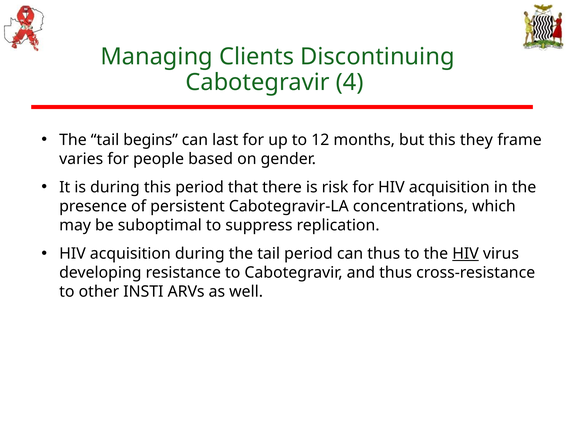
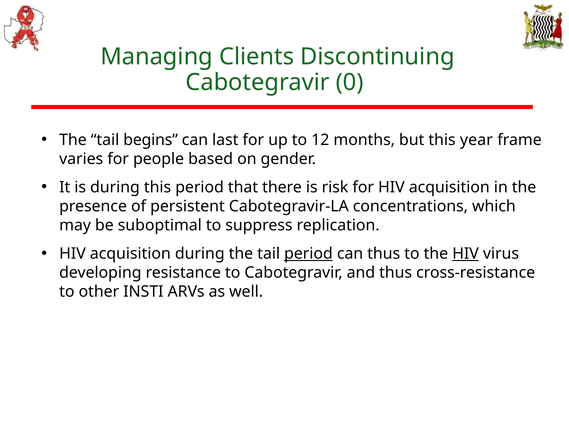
4: 4 -> 0 (350, 82)
they: they -> year (476, 140)
period underline: none -> present (308, 254)
